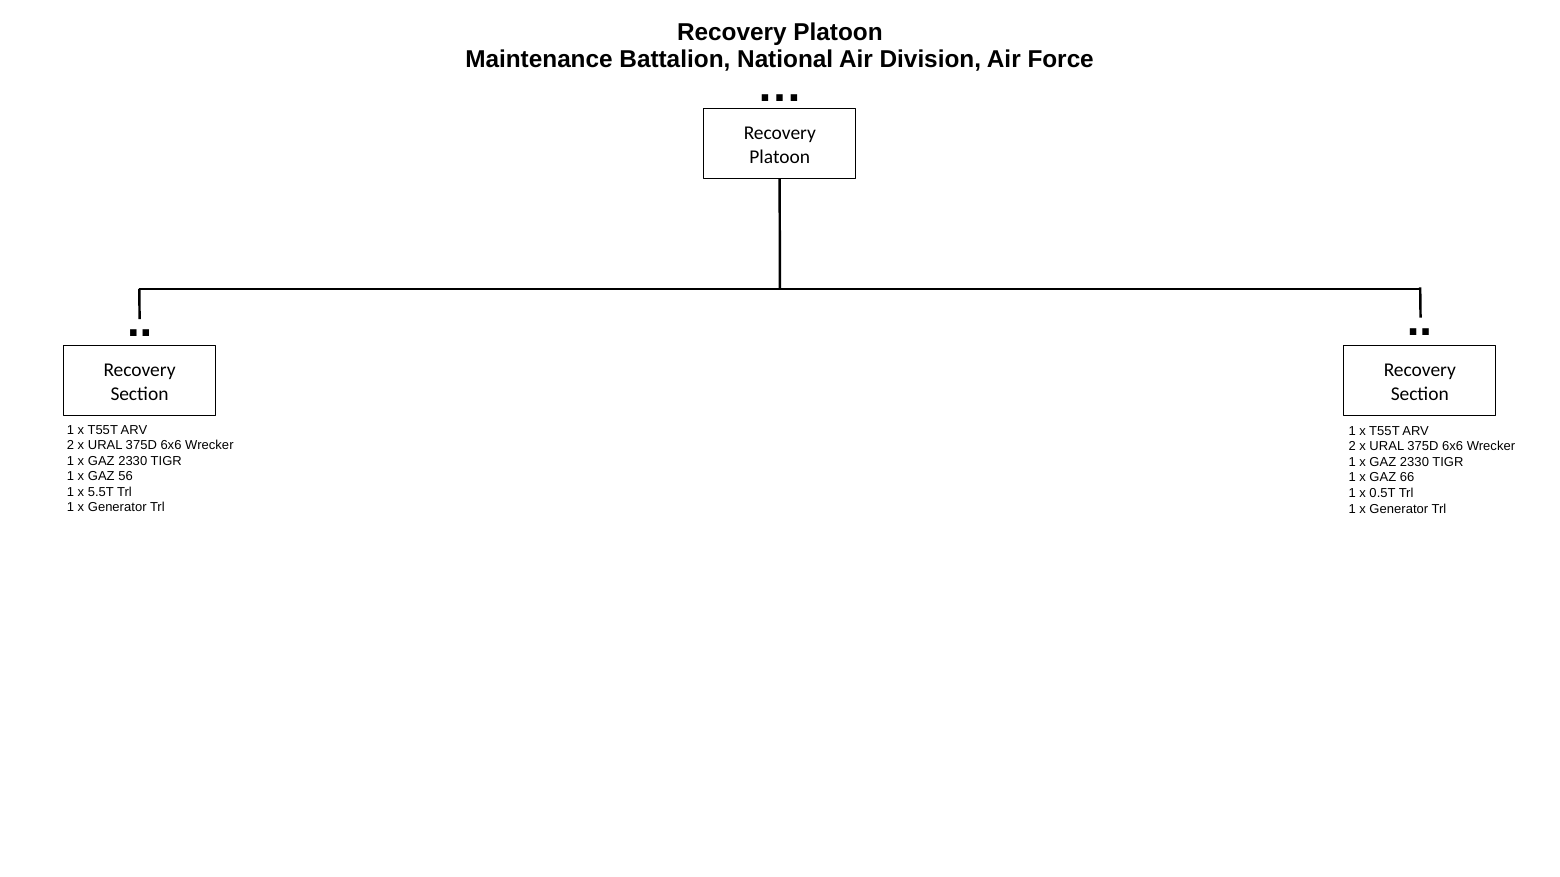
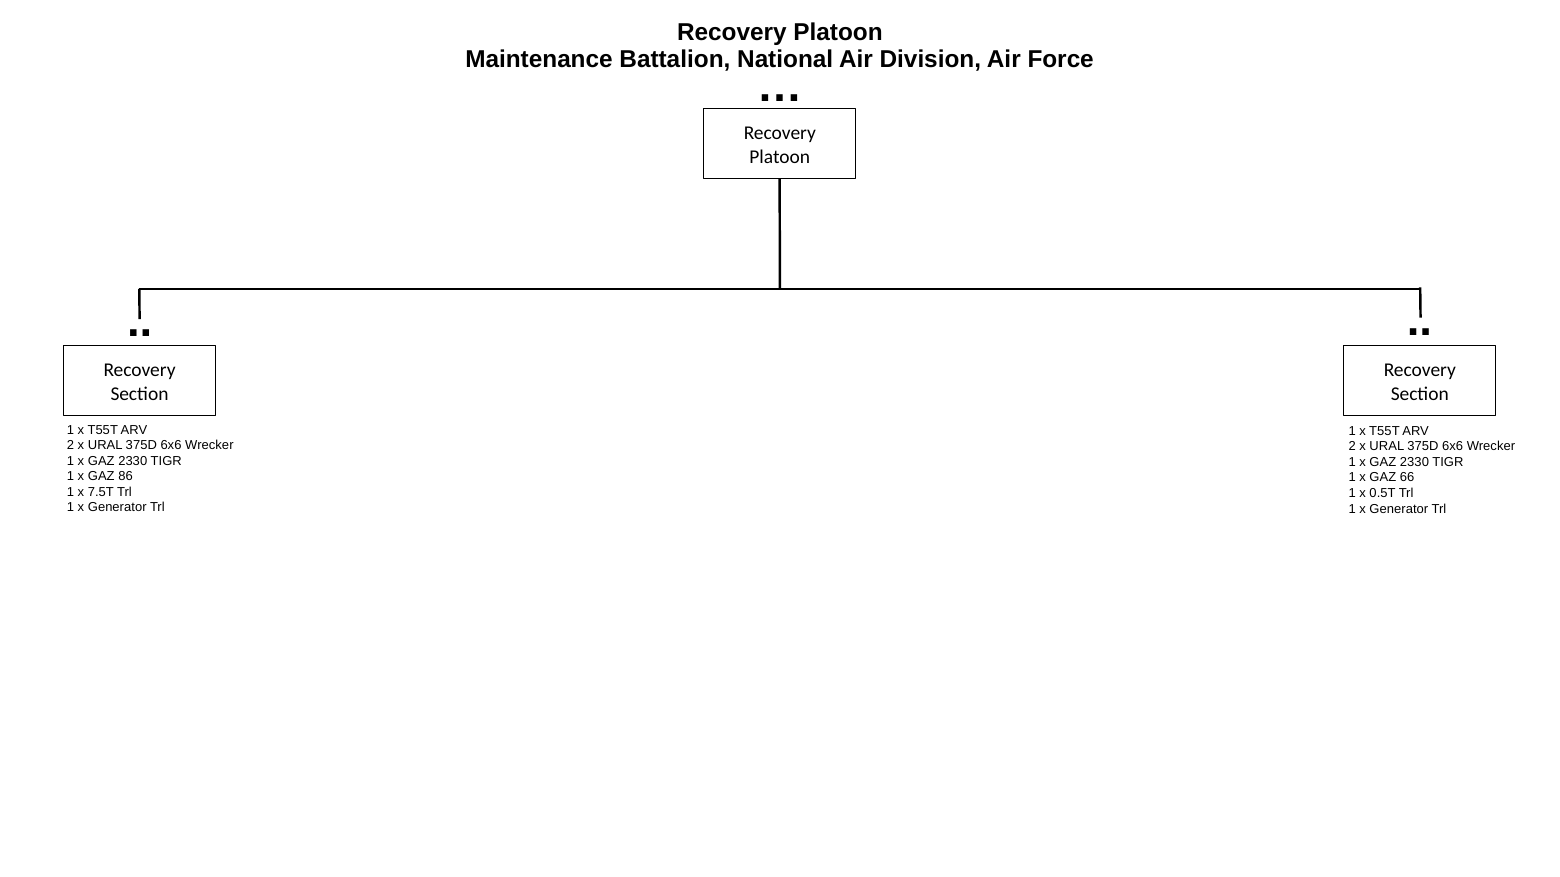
56: 56 -> 86 (126, 477)
5.5T: 5.5T -> 7.5T (101, 492)
